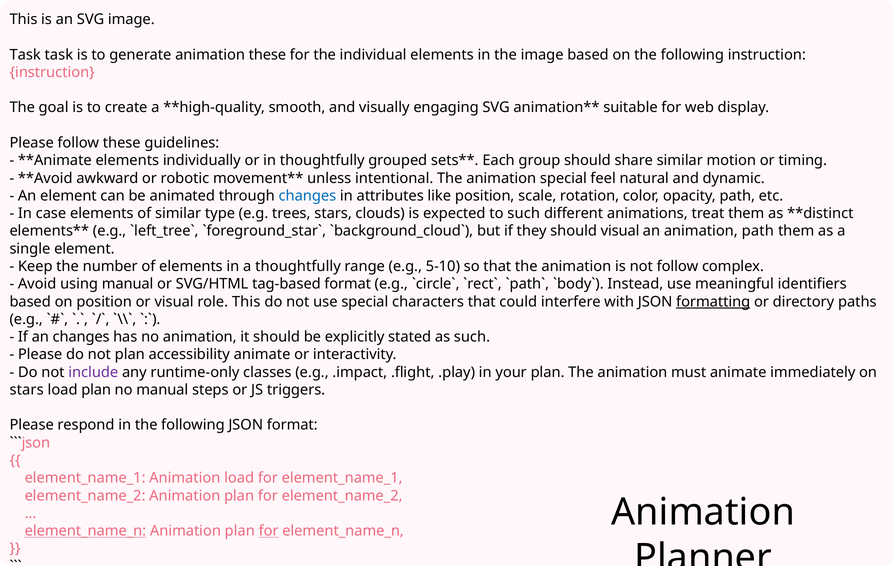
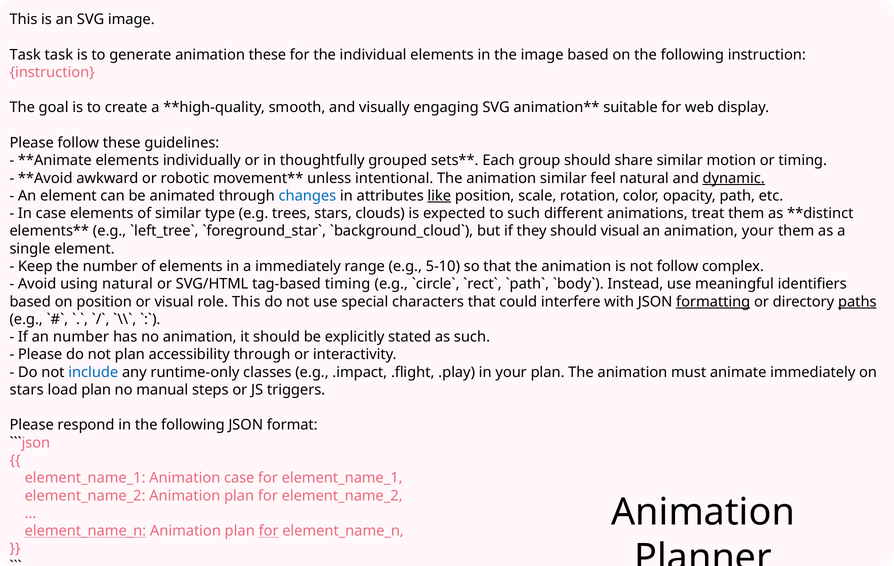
animation special: special -> similar (563, 178)
dynamic underline: none -> present (734, 178)
like underline: none -> present (439, 196)
animation path: path -> your (758, 231)
a thoughtfully: thoughtfully -> immediately (298, 266)
using manual: manual -> natural (127, 284)
tag-based format: format -> timing (348, 284)
paths underline: none -> present (857, 302)
an changes: changes -> number (81, 337)
accessibility animate: animate -> through (262, 355)
include colour: purple -> blue (93, 372)
Animation load: load -> case (239, 478)
